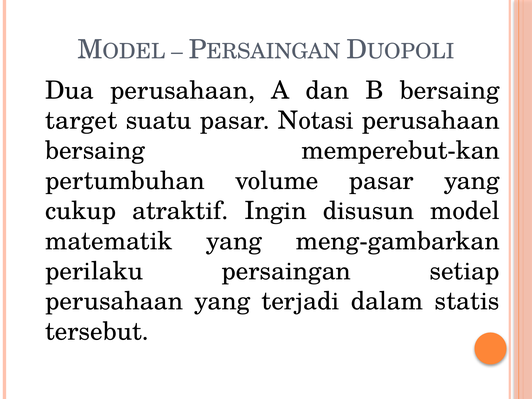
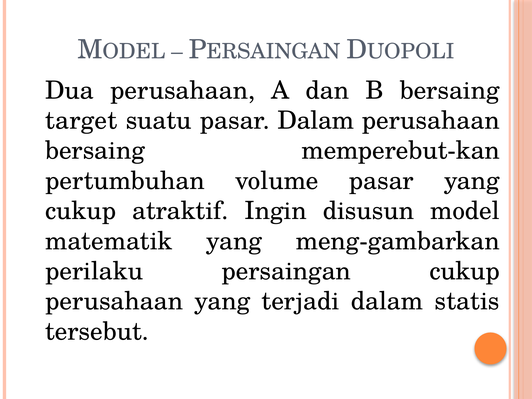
pasar Notasi: Notasi -> Dalam (316, 121)
persaingan setiap: setiap -> cukup (465, 271)
